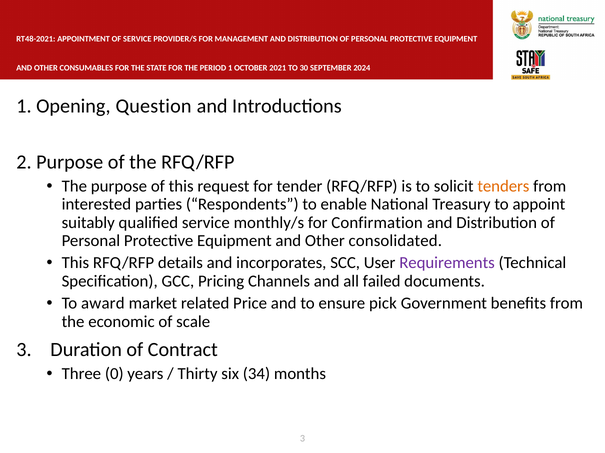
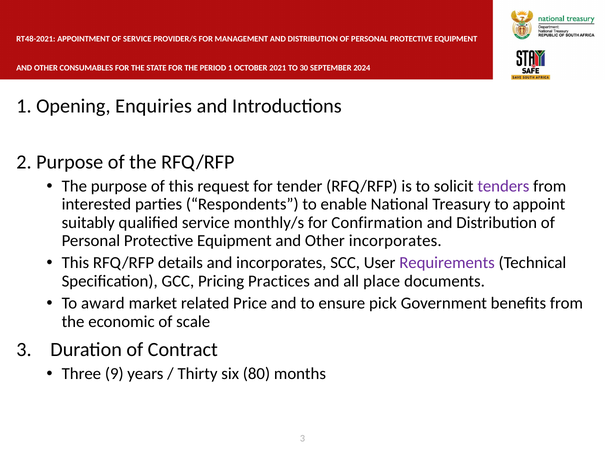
Question: Question -> Enquiries (154, 106)
tenders colour: orange -> purple (503, 187)
Other consolidated: consolidated -> incorporates (395, 241)
Channels: Channels -> Practices (279, 282)
failed: failed -> place (382, 282)
0: 0 -> 9 (114, 375)
34: 34 -> 80 (256, 375)
